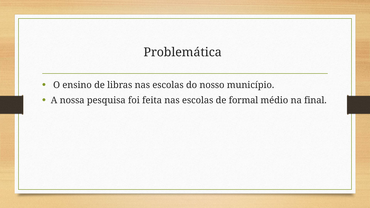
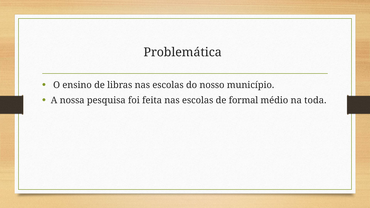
final: final -> toda (315, 100)
